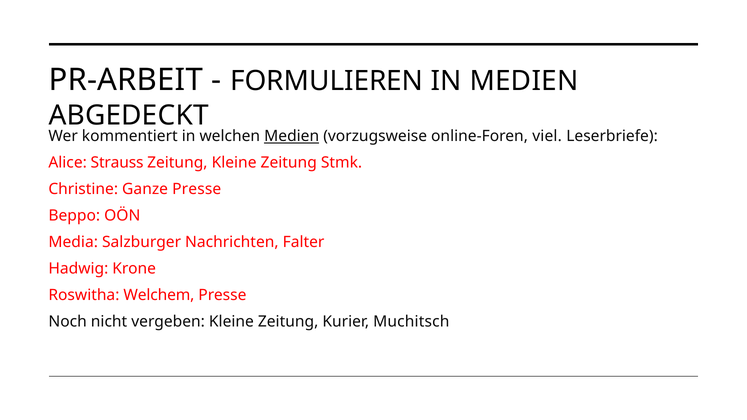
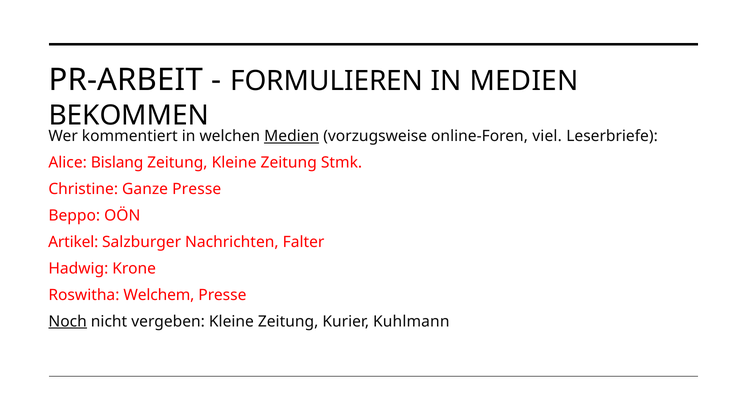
ABGEDECKT: ABGEDECKT -> BEKOMMEN (129, 115)
Strauss: Strauss -> Bislang (117, 163)
Media: Media -> Artikel (73, 242)
Noch underline: none -> present (68, 322)
Muchitsch: Muchitsch -> Kuhlmann (411, 322)
